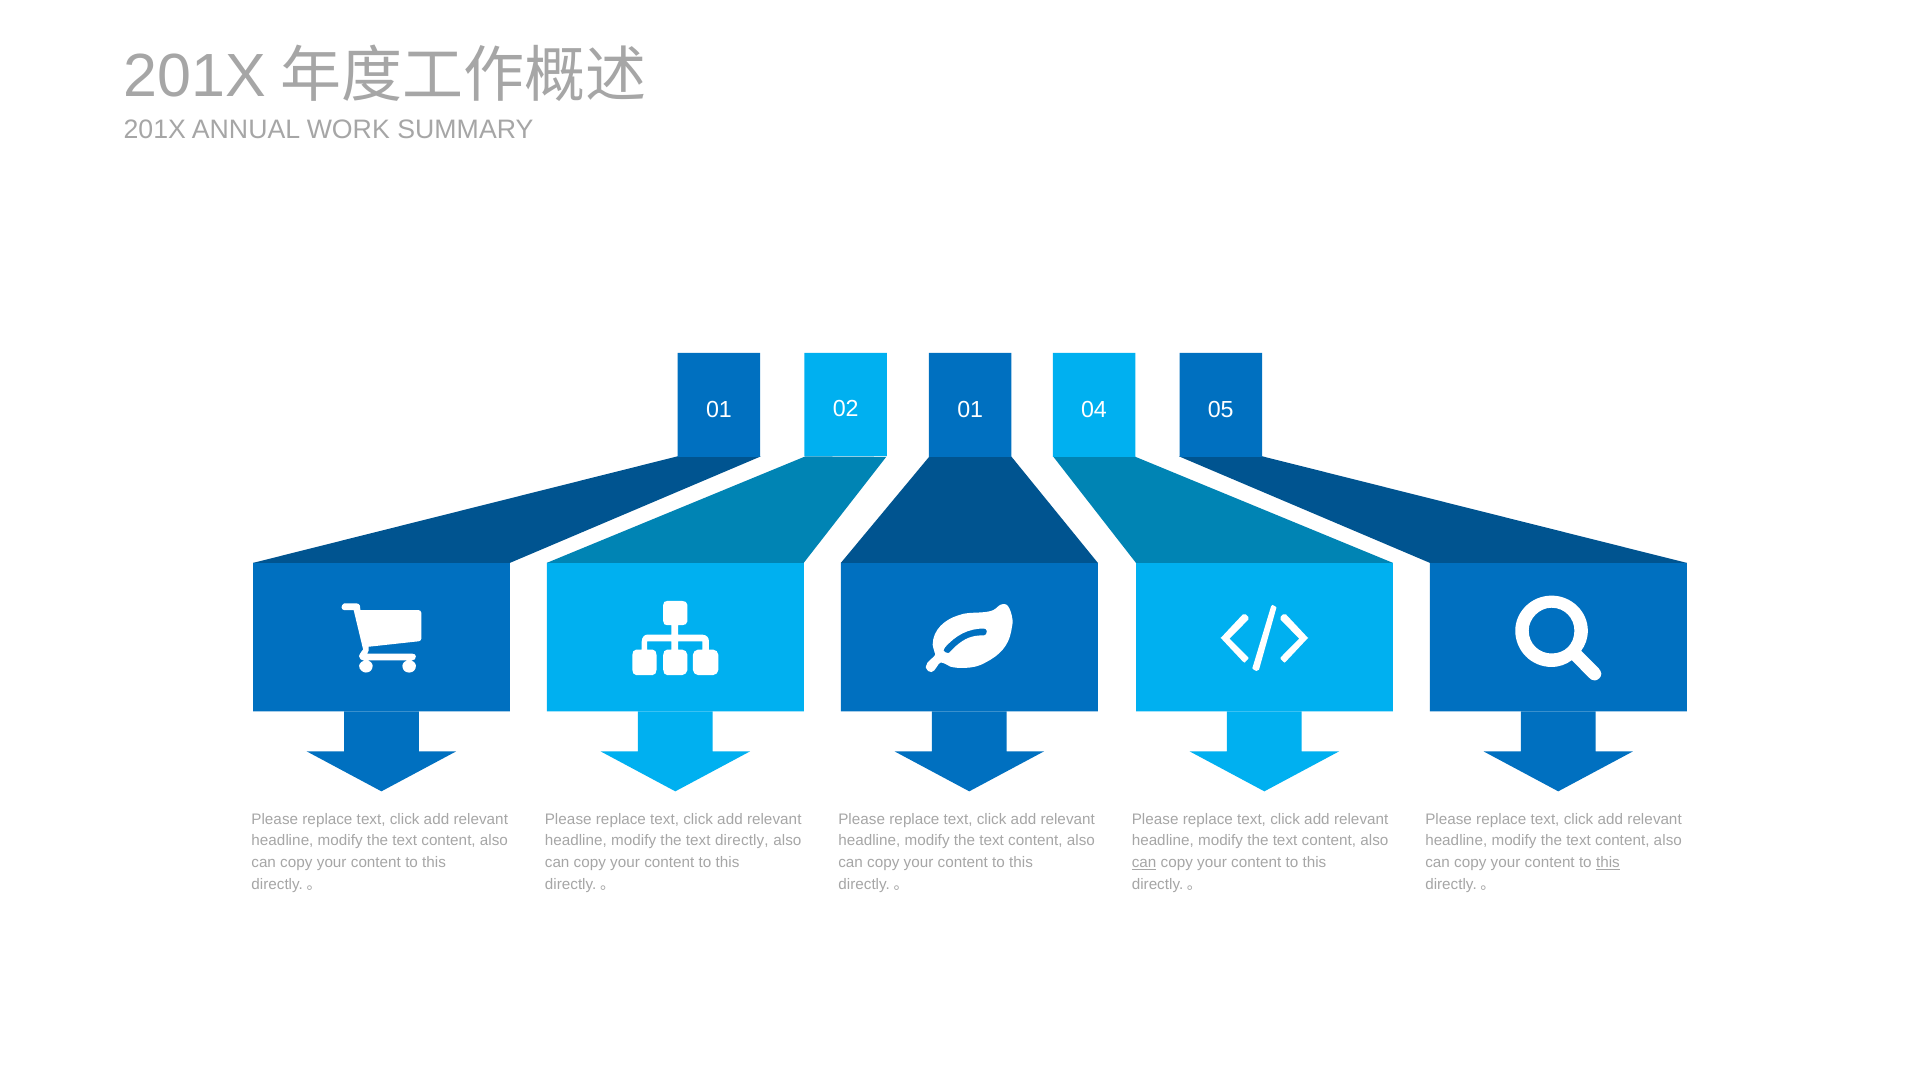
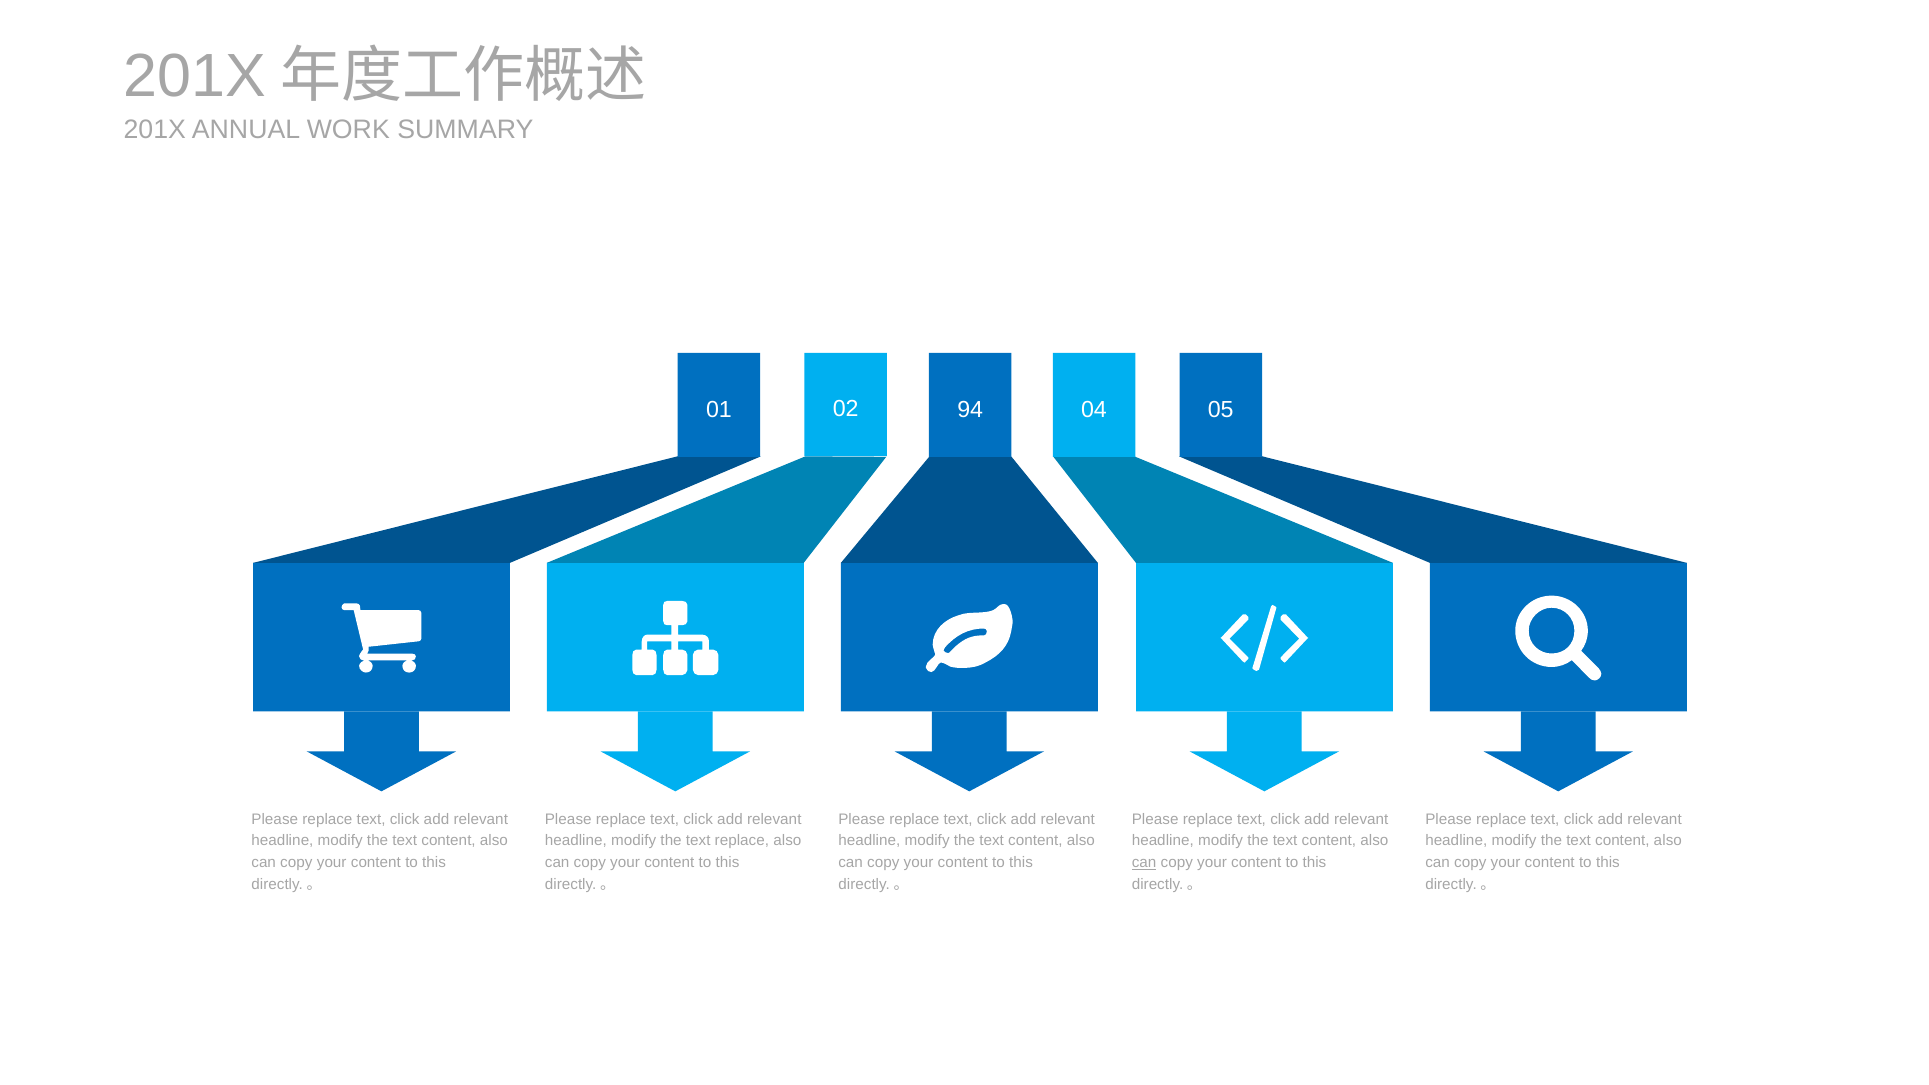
02 01: 01 -> 94 (970, 409)
text directly: directly -> replace (742, 841)
this underline: present -> none (1608, 863)
